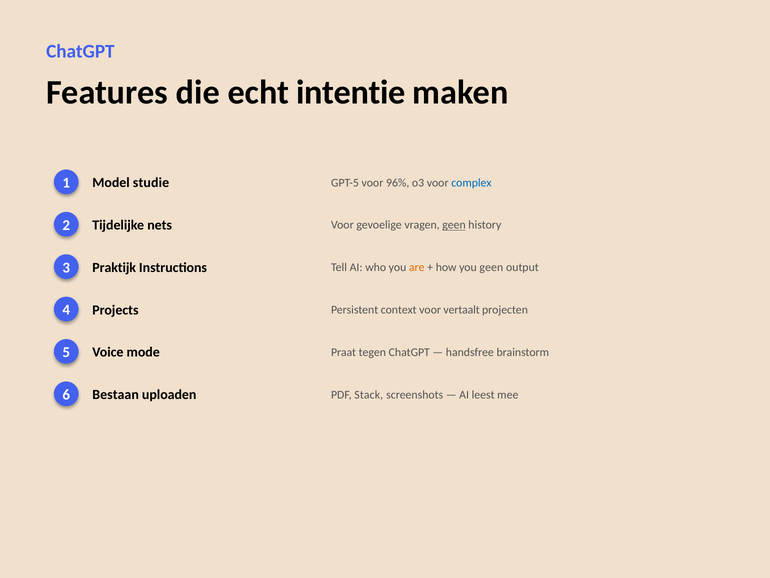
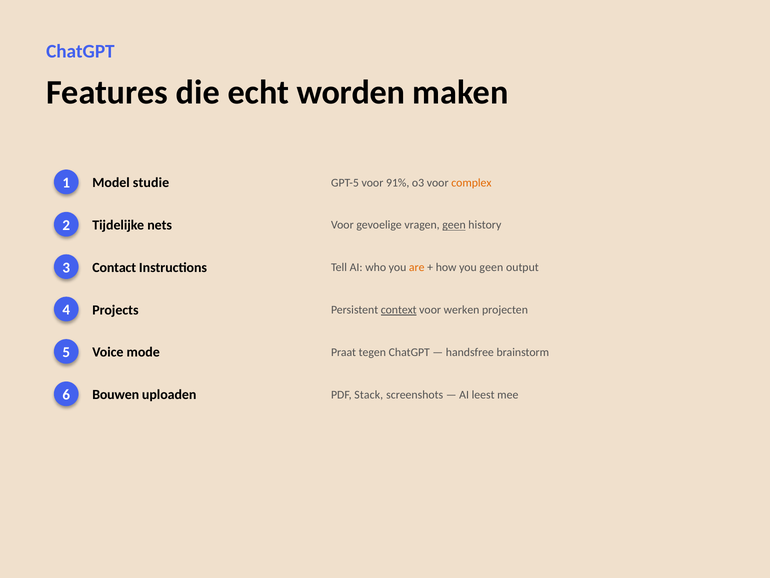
intentie: intentie -> worden (351, 92)
96%: 96% -> 91% (398, 183)
complex colour: blue -> orange (471, 183)
Praktijk: Praktijk -> Contact (114, 267)
context underline: none -> present (399, 310)
vertaalt: vertaalt -> werken (462, 310)
Bestaan: Bestaan -> Bouwen (116, 394)
